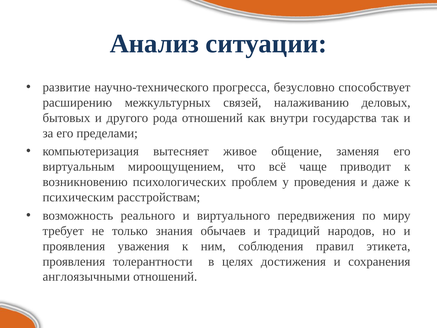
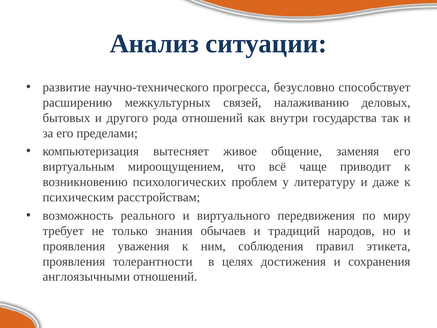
проведения: проведения -> литературу (325, 182)
